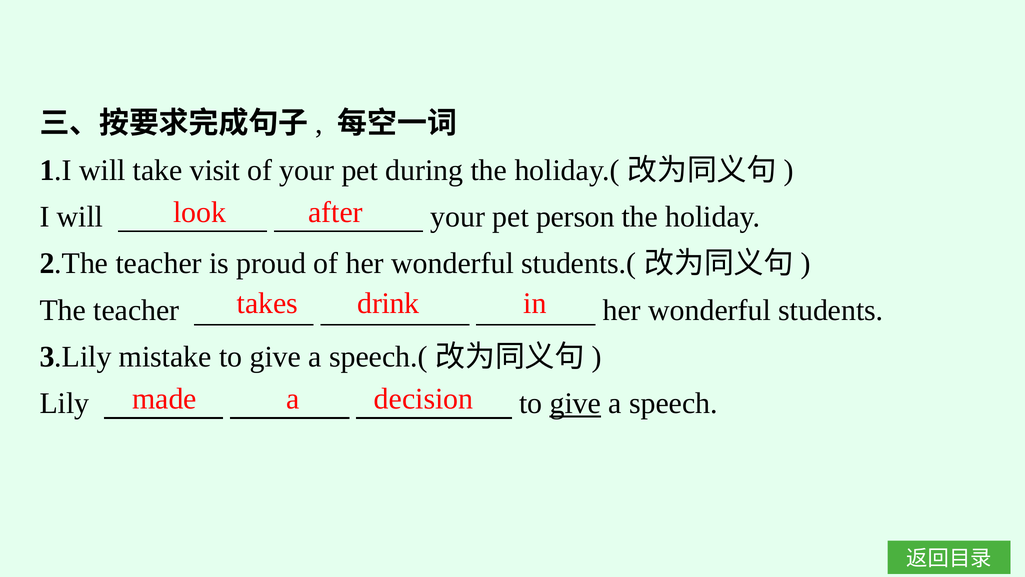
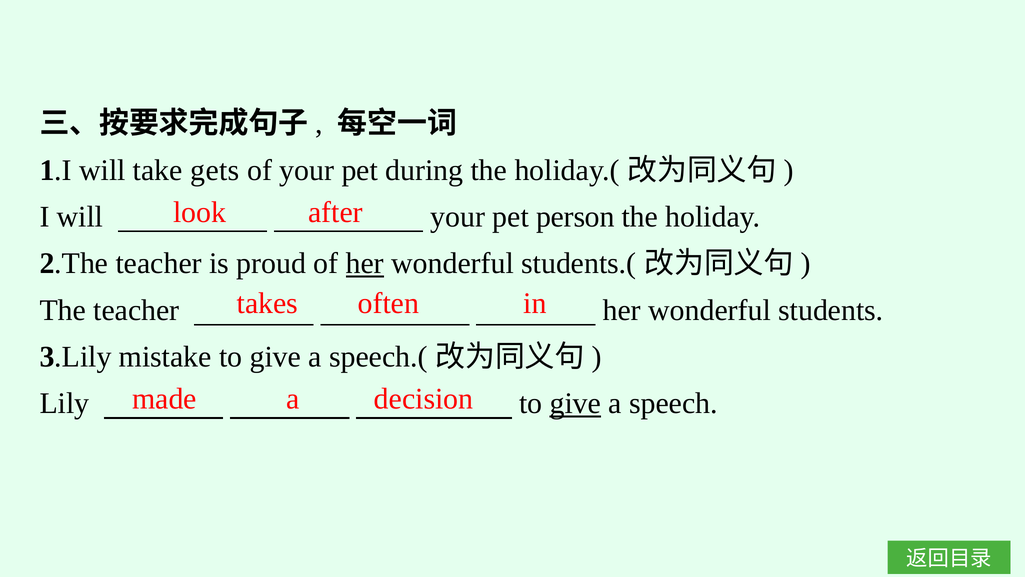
visit: visit -> gets (215, 170)
her underline: none -> present (365, 263)
drink: drink -> often (388, 303)
